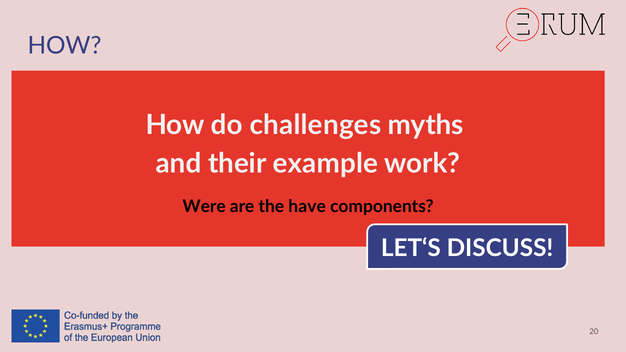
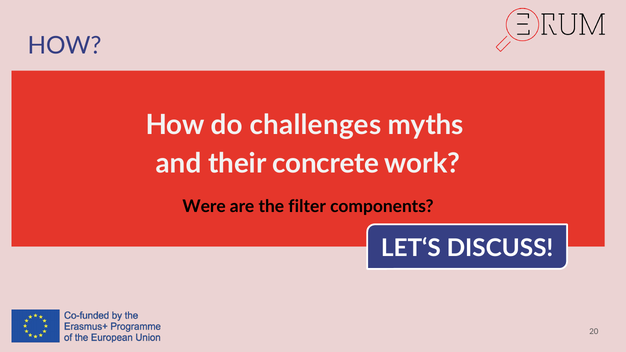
example: example -> concrete (326, 163)
have: have -> filter (307, 207)
